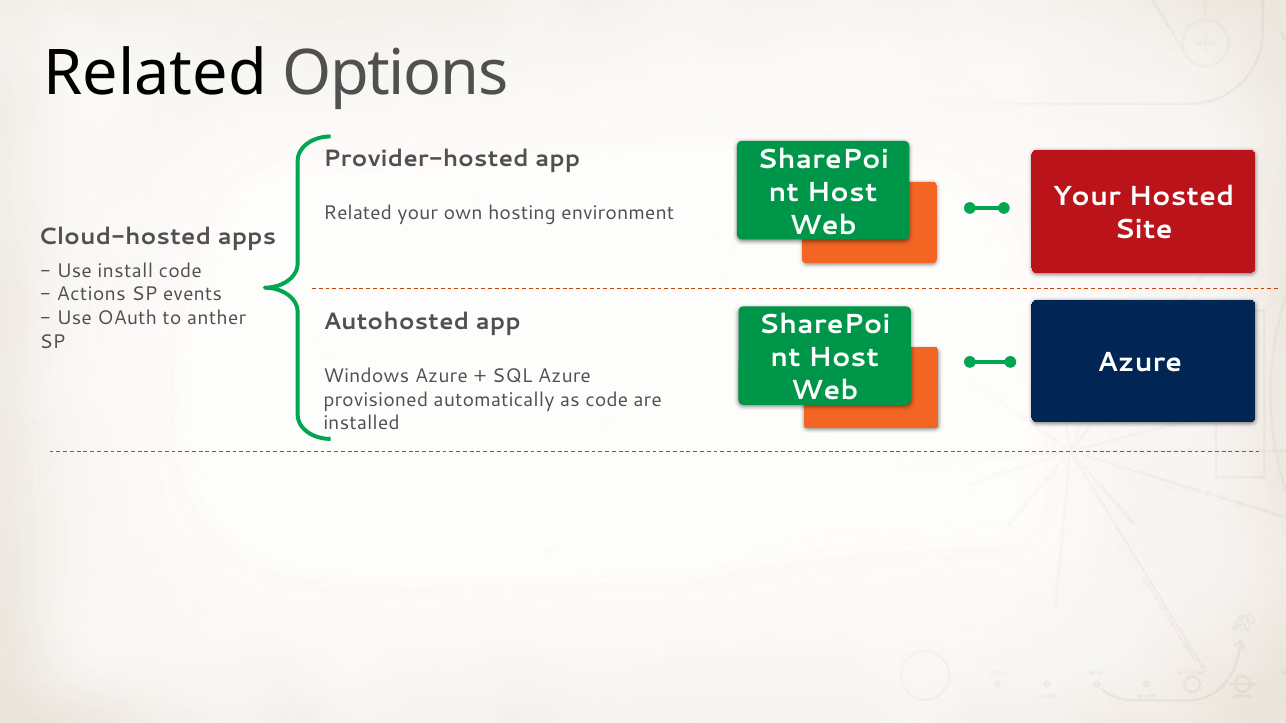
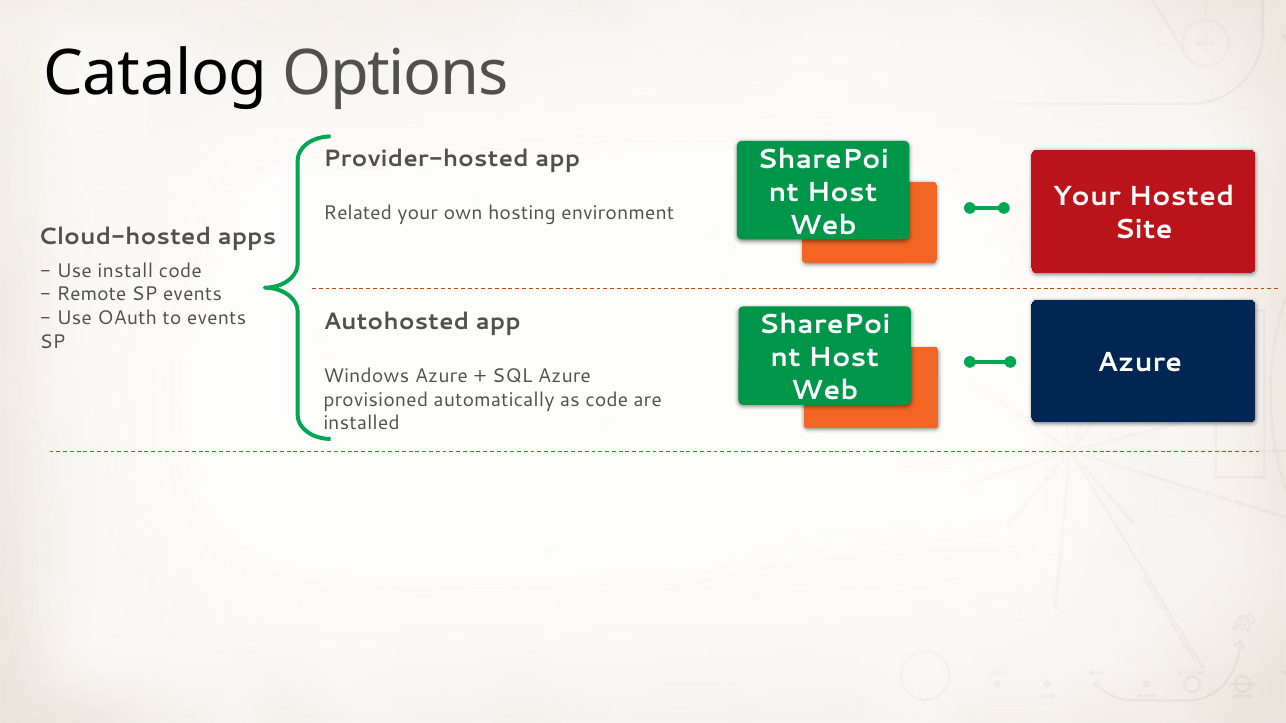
Related: Related -> Catalog (155, 74)
Actions: Actions -> Remote (91, 294)
to anther: anther -> events (217, 318)
